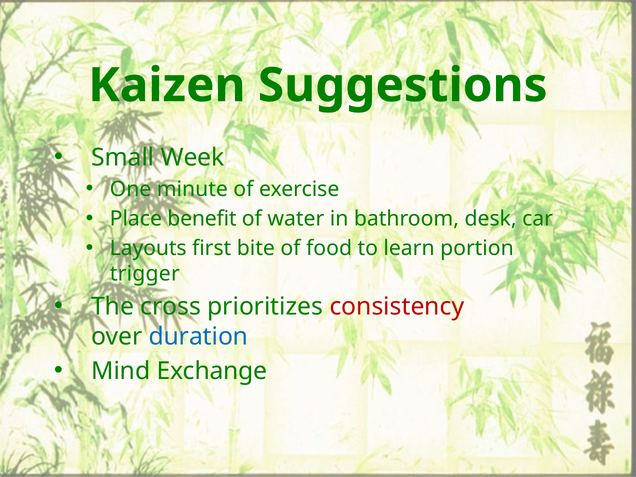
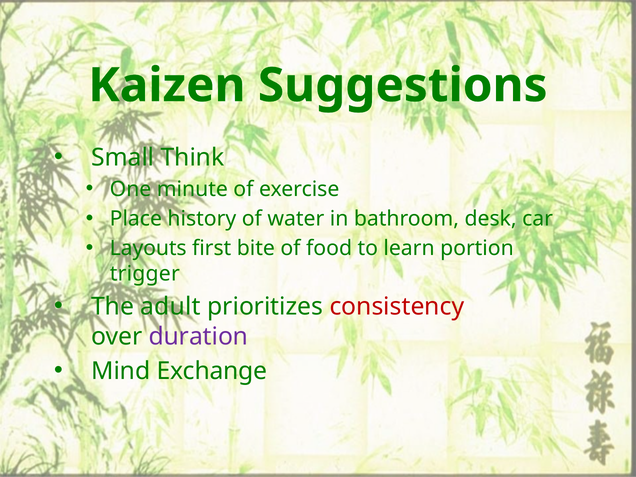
Week: Week -> Think (193, 158)
benefit: benefit -> history (202, 219)
cross: cross -> adult (171, 307)
duration colour: blue -> purple (198, 336)
